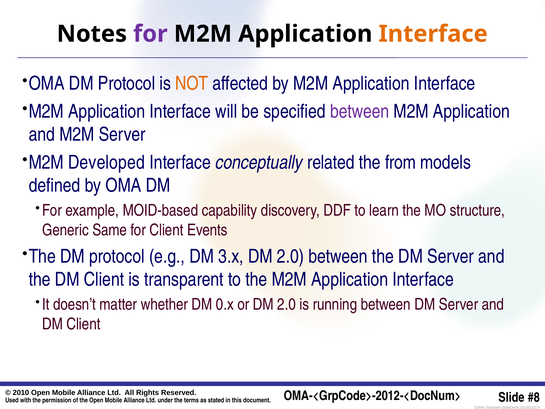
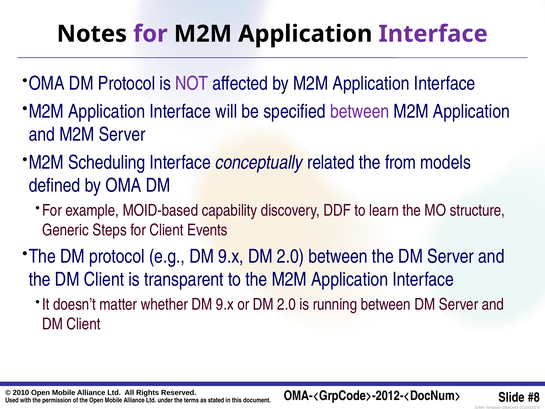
Interface colour: orange -> purple (433, 34)
NOT colour: orange -> purple (192, 84)
Developed: Developed -> Scheduling (107, 162)
Same: Same -> Steps (110, 230)
e.g DM 3.x: 3.x -> 9.x (231, 256)
whether DM 0.x: 0.x -> 9.x (225, 304)
